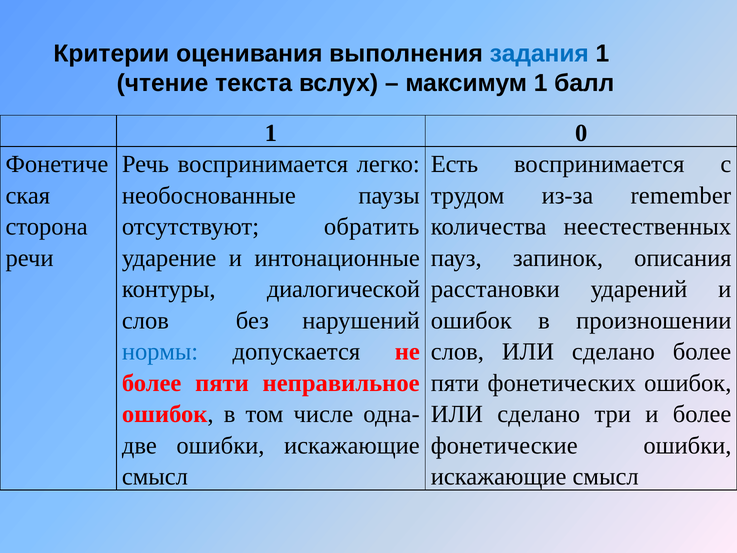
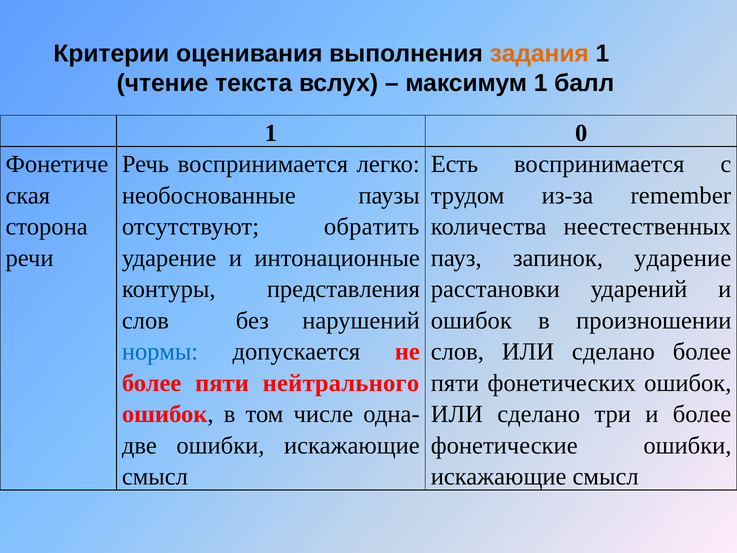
задания colour: blue -> orange (539, 54)
запинок описания: описания -> ударение (683, 258)
диалогической: диалогической -> представления (343, 289)
неправильное: неправильное -> нейтрального (341, 383)
